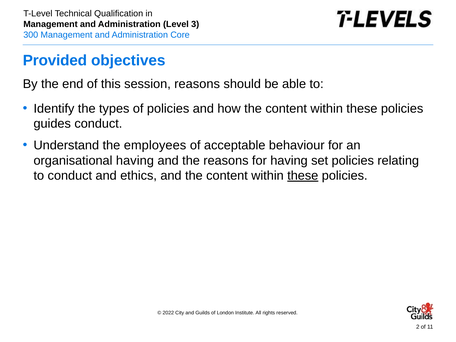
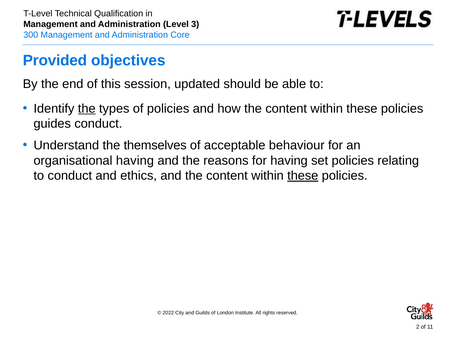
session reasons: reasons -> updated (197, 84)
the underline: none -> present (87, 109)
employees: employees -> themselves (155, 145)
